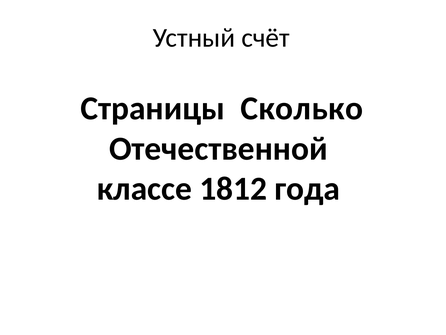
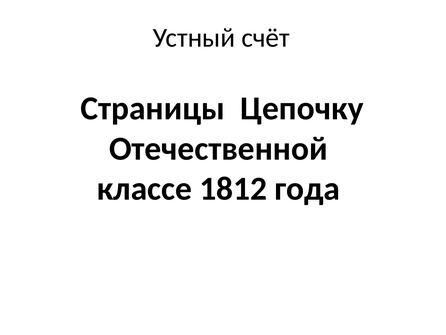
Сколько: Сколько -> Цепочку (302, 108)
